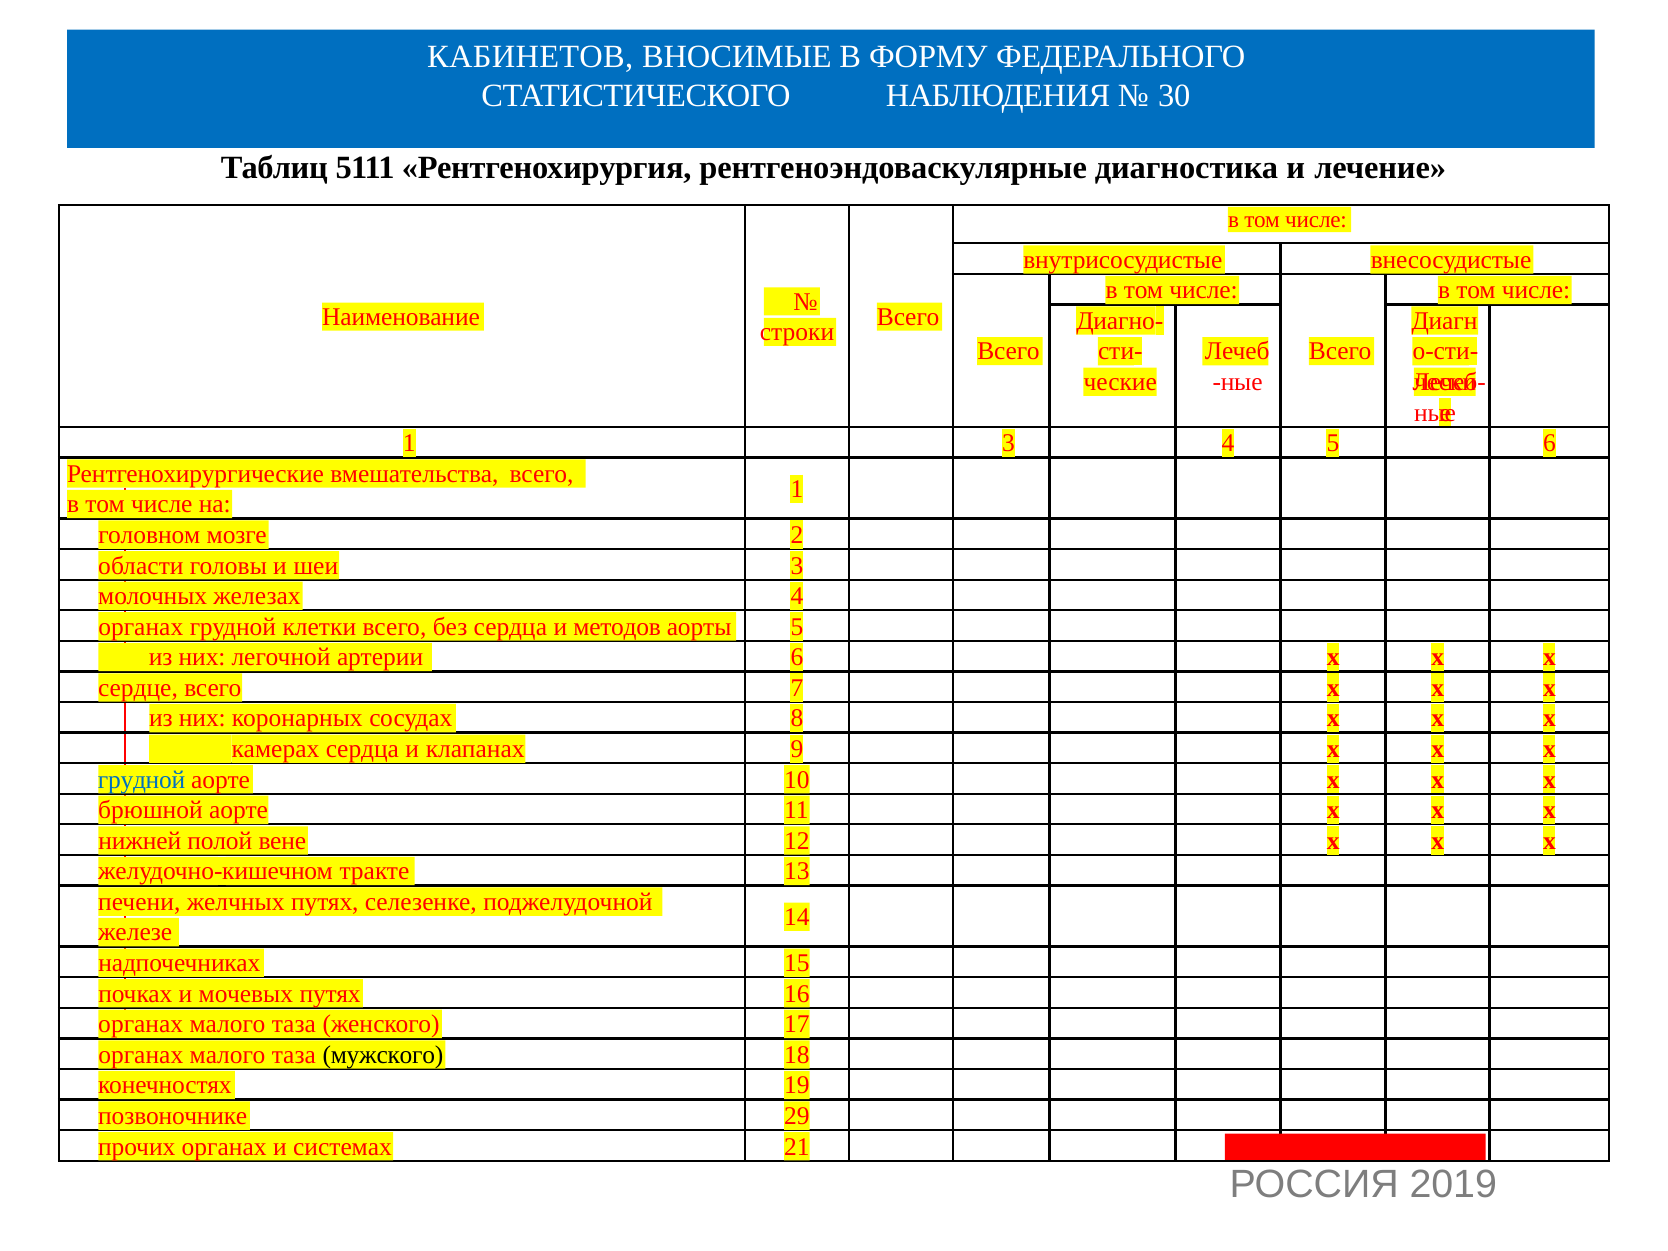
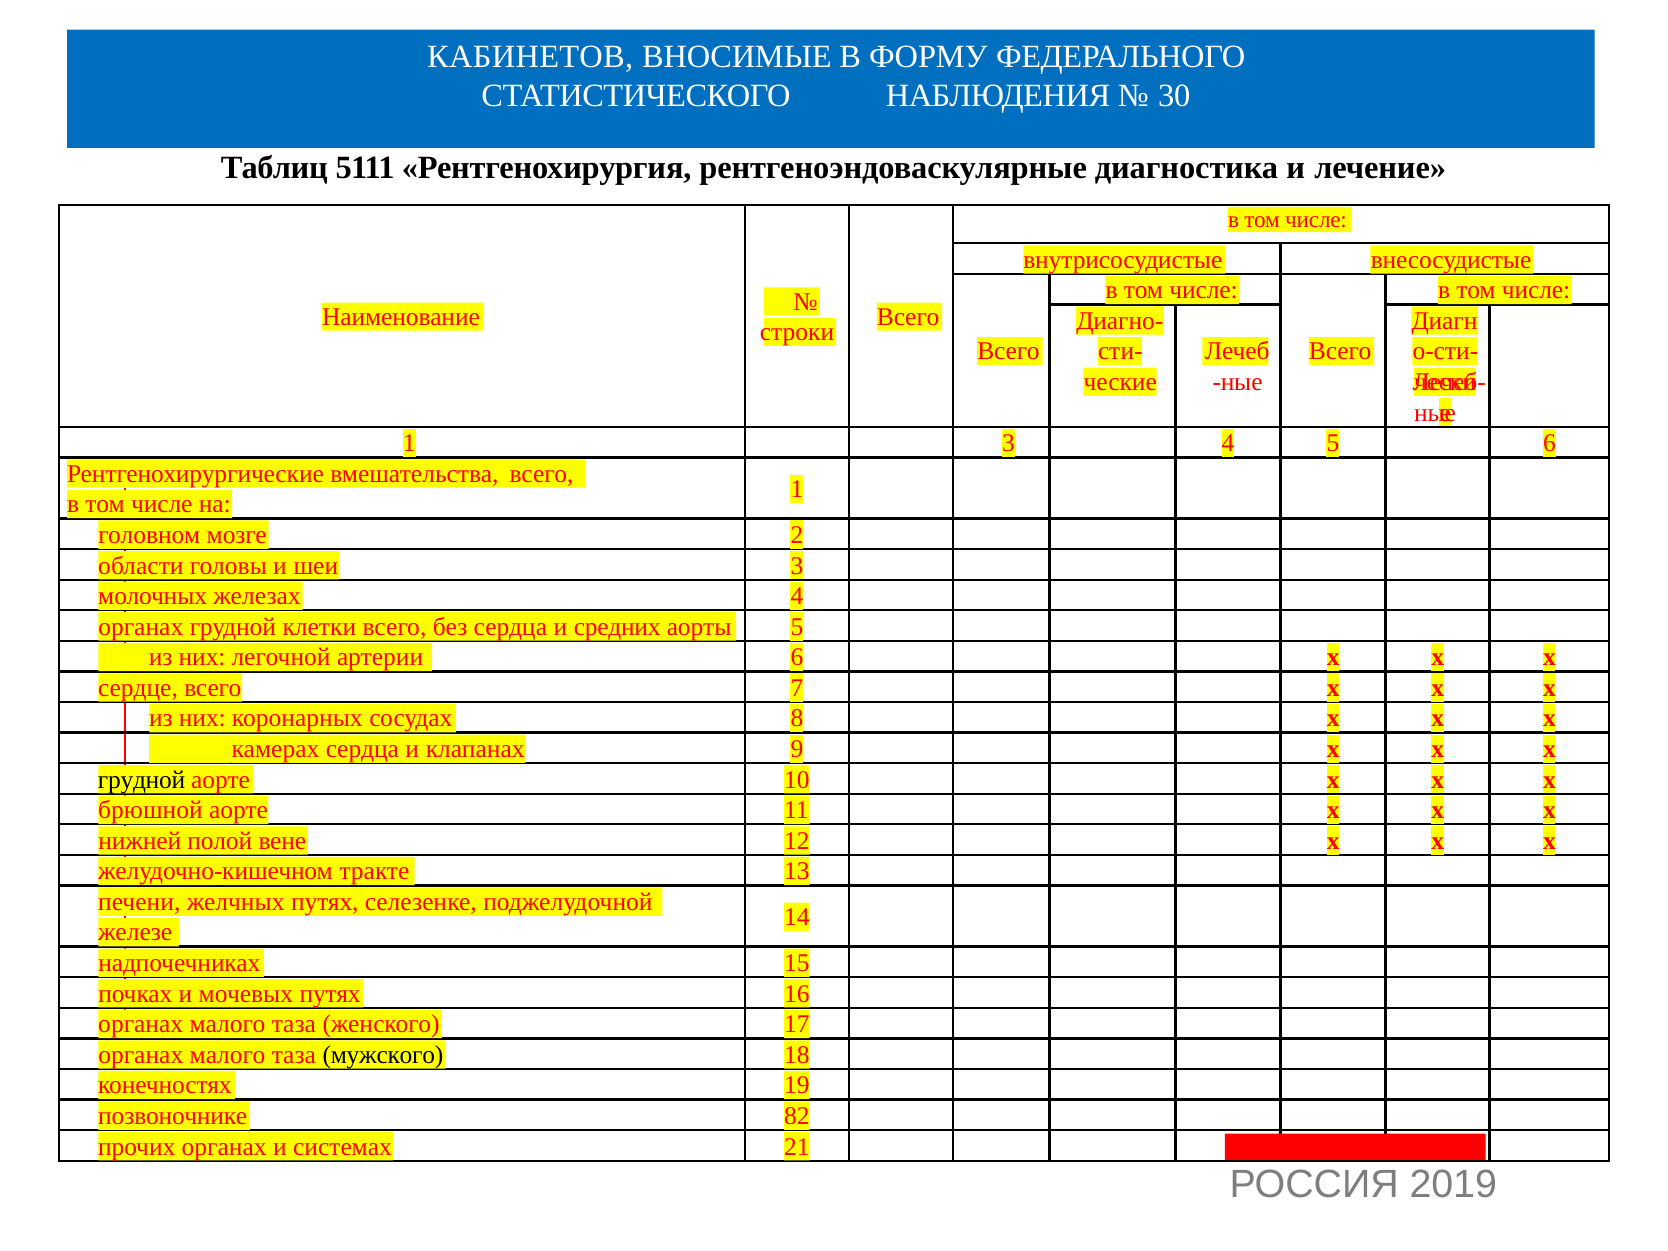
методов: методов -> средних (617, 627)
грудной colour: blue -> black (142, 780)
29: 29 -> 82 (797, 1116)
